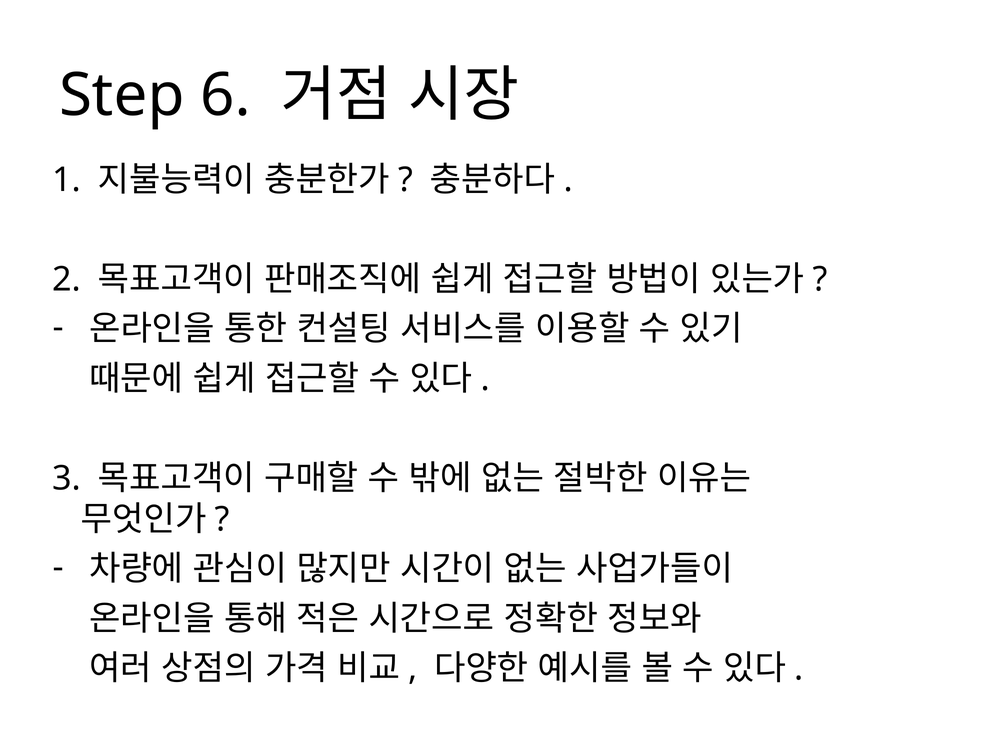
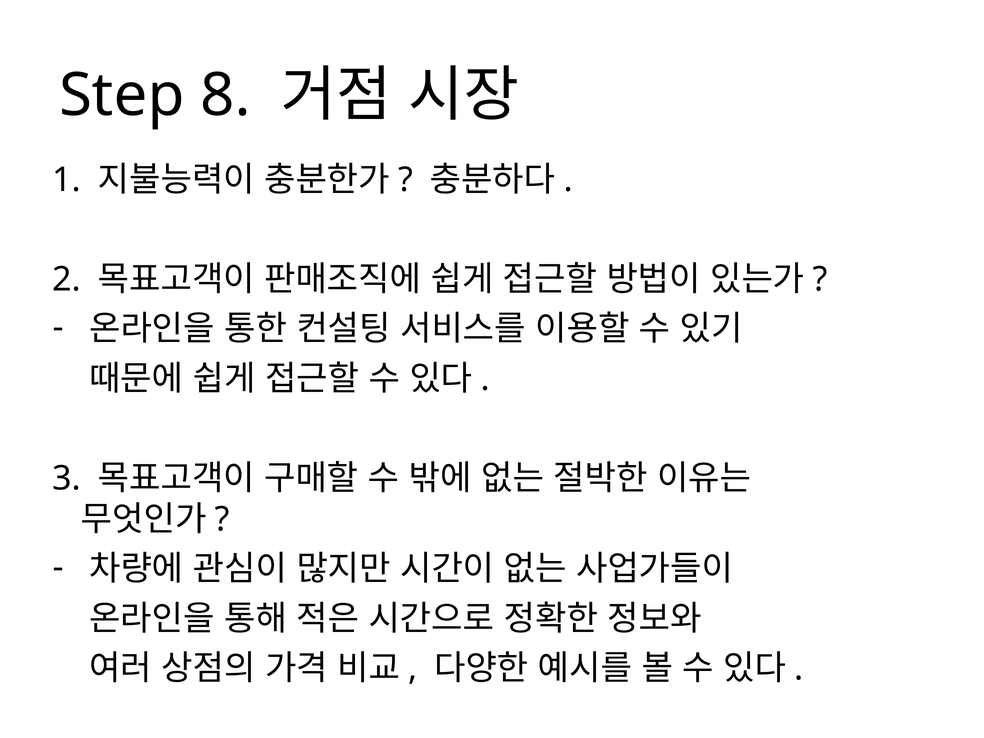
6: 6 -> 8 (226, 95)
